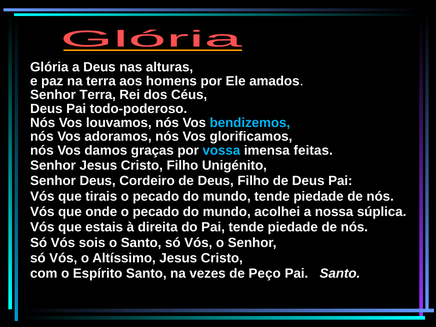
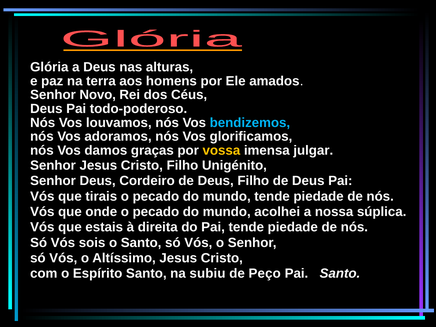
Senhor Terra: Terra -> Novo (98, 95)
vossa colour: light blue -> yellow (221, 150)
feitas: feitas -> julgar (313, 150)
vezes: vezes -> subiu (207, 274)
